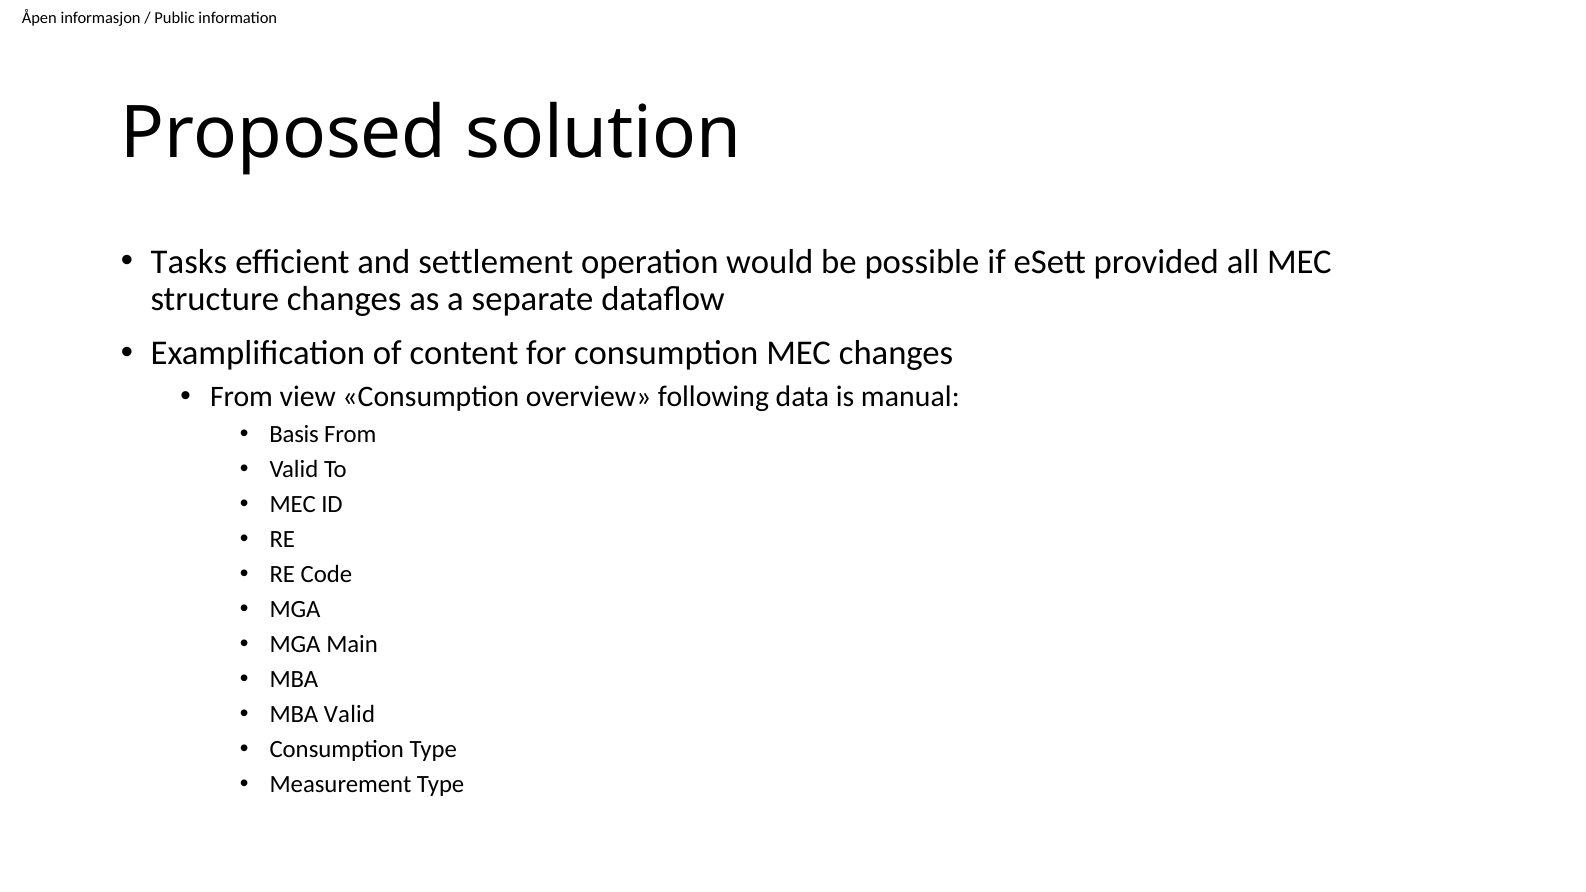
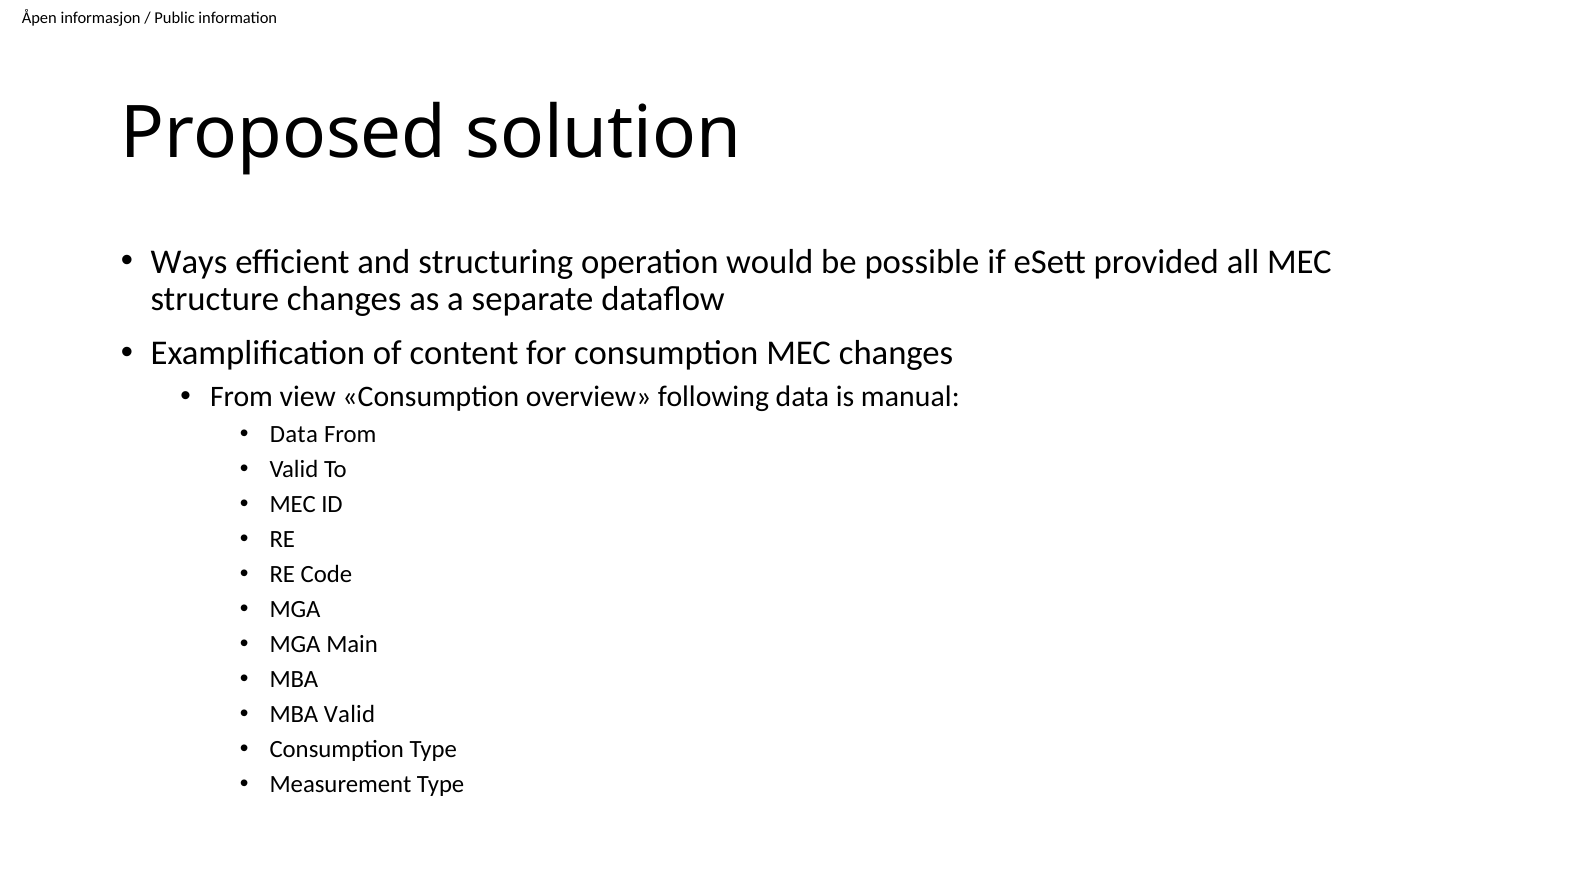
Tasks: Tasks -> Ways (189, 262)
settlement: settlement -> structuring (496, 262)
Basis: Basis -> Data (294, 434)
